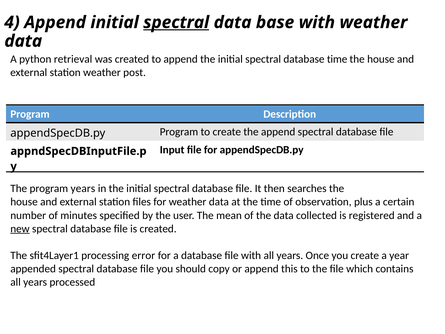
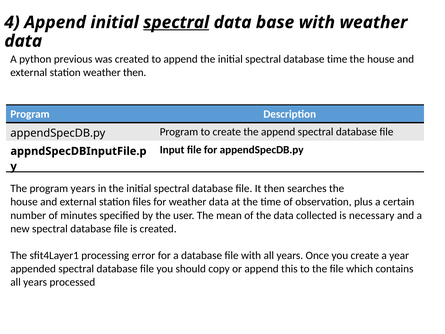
retrieval: retrieval -> previous (73, 59)
weather post: post -> then (135, 72)
registered: registered -> necessary (372, 215)
new underline: present -> none (20, 229)
